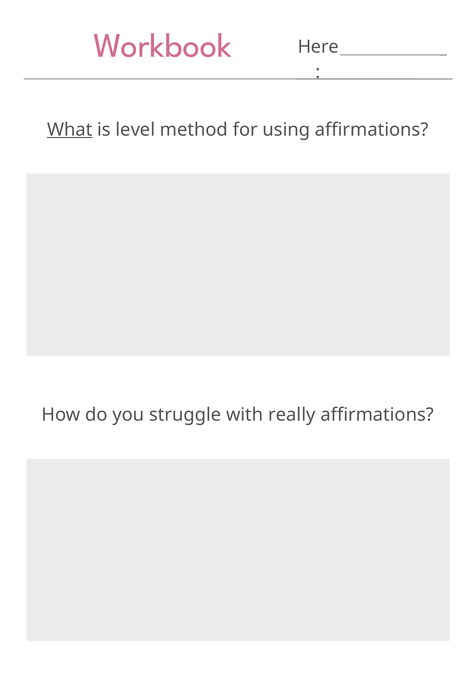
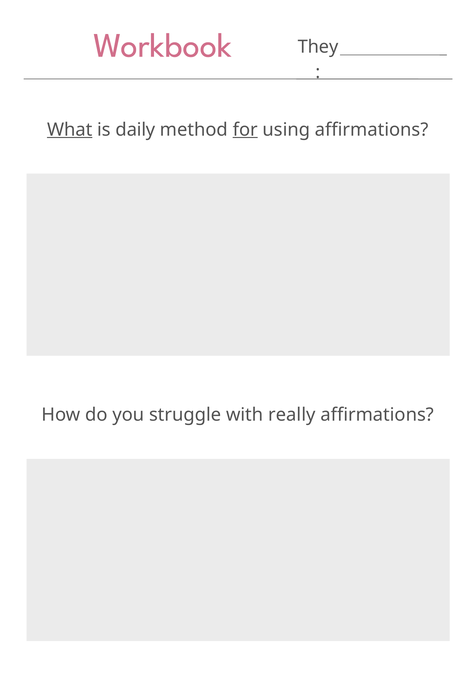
Here: Here -> They (318, 47)
level: level -> daily (135, 130)
for underline: none -> present (245, 130)
